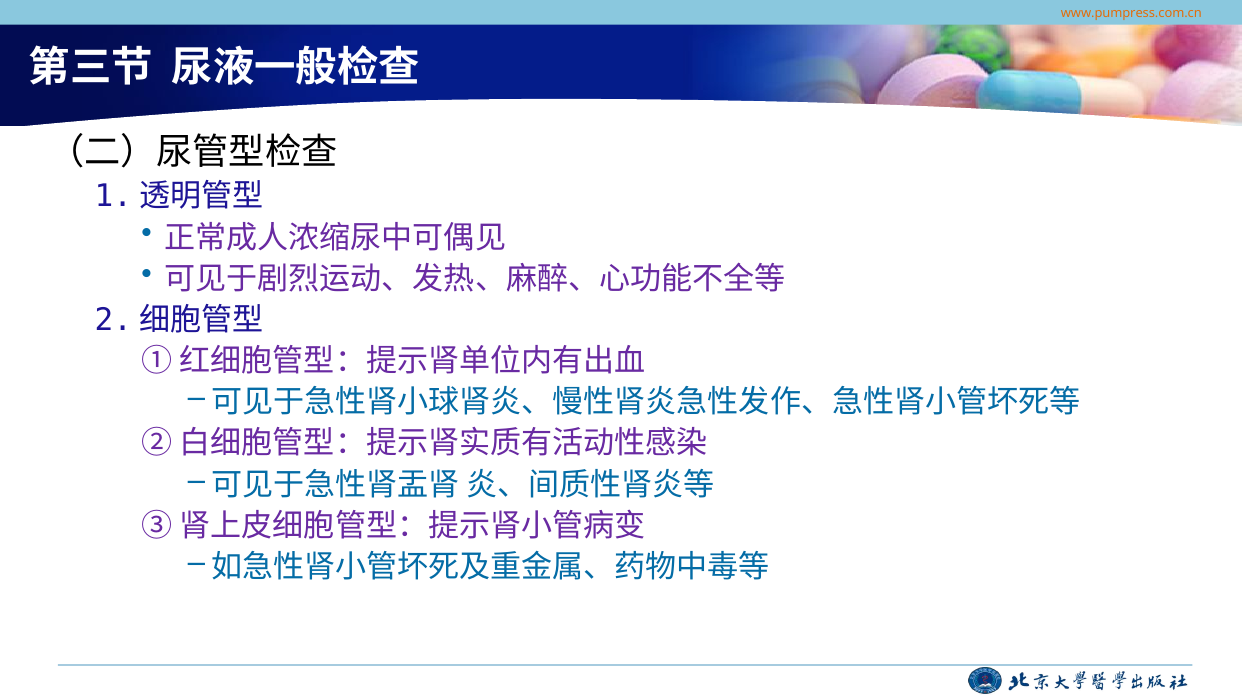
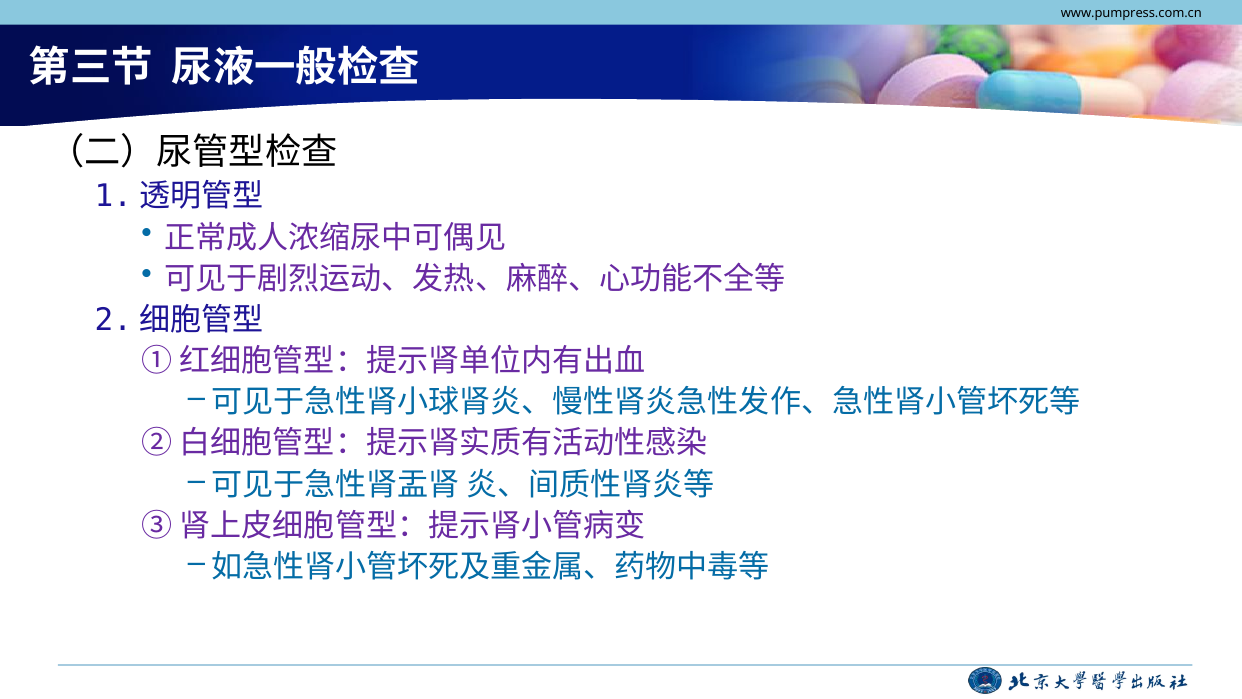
www.pumpress.com.cn colour: orange -> black (1131, 13)
